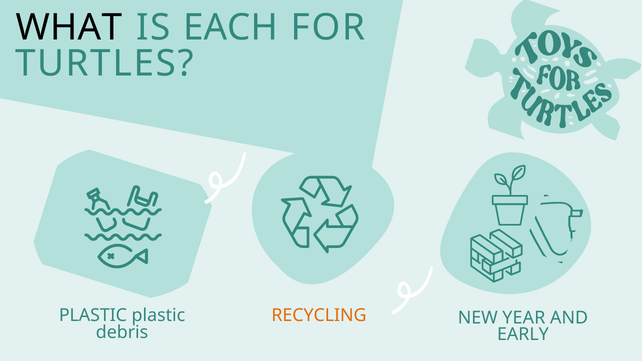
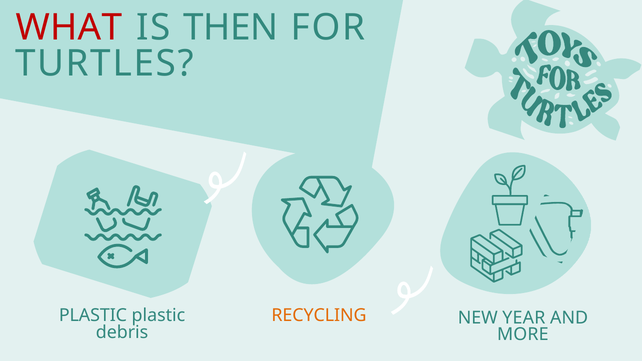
WHAT colour: black -> red (69, 28)
EACH: EACH -> THEN (231, 28)
EARLY: EARLY -> MORE (523, 335)
